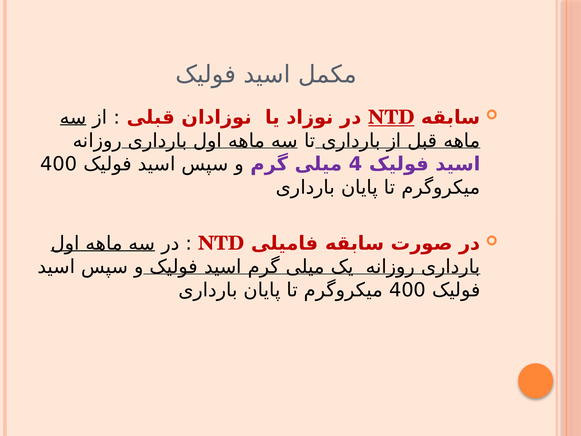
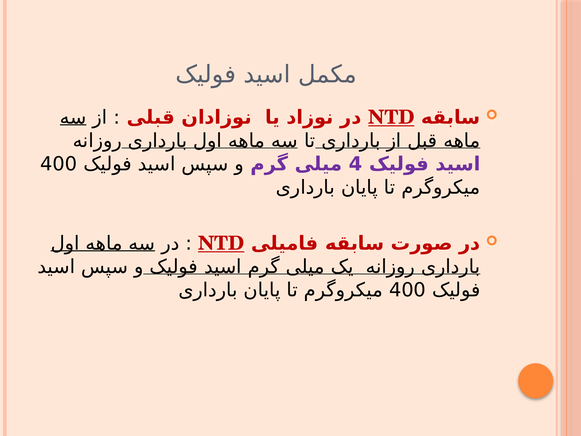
NTD underline: none -> present (221, 243)
